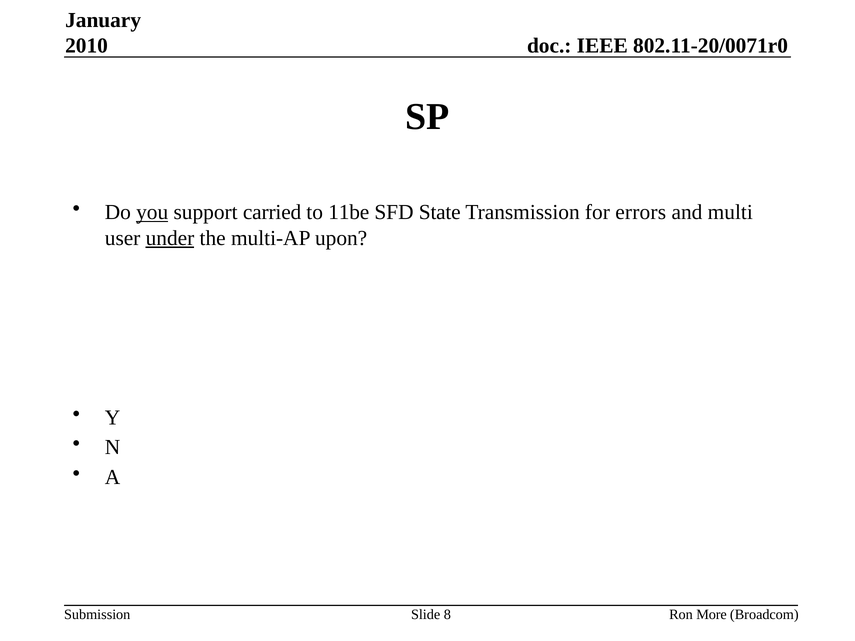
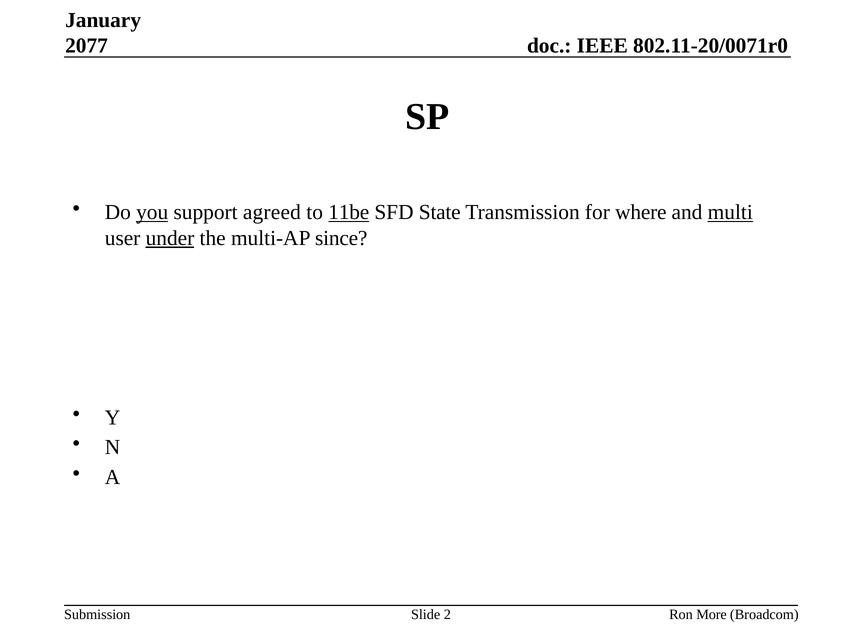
2010: 2010 -> 2077 (87, 46)
carried: carried -> agreed (272, 212)
11be underline: none -> present (349, 212)
errors: errors -> where (641, 212)
multi underline: none -> present (730, 212)
upon: upon -> since (341, 238)
8: 8 -> 2 (447, 615)
